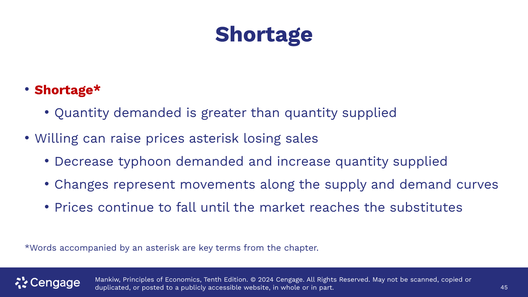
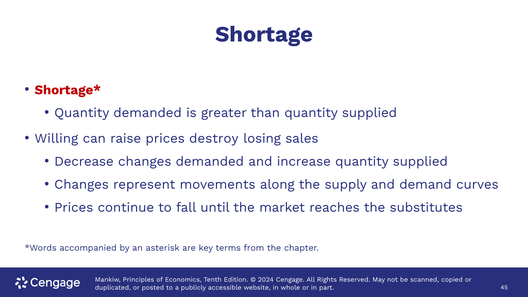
prices asterisk: asterisk -> destroy (214, 139)
Decrease typhoon: typhoon -> changes (145, 162)
